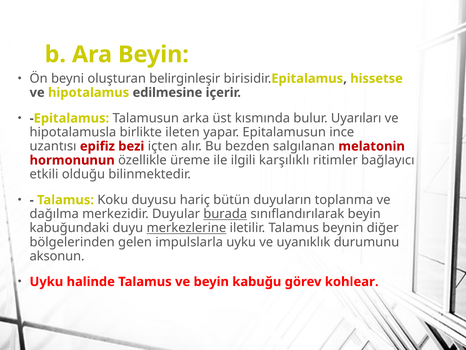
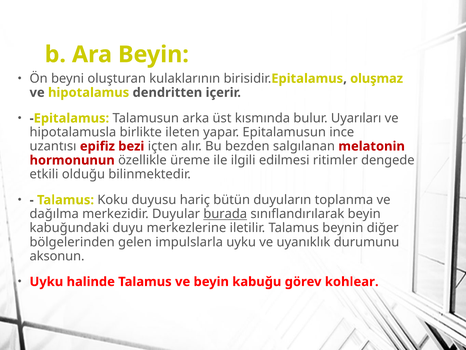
belirginleşir: belirginleşir -> kulaklarının (185, 78)
hissetse: hissetse -> oluşmaz (377, 78)
edilmesine: edilmesine -> dendritten (167, 92)
karşılıklı: karşılıklı -> edilmesi (284, 160)
bağlayıcı: bağlayıcı -> dengede (388, 160)
merkezlerine underline: present -> none (186, 228)
